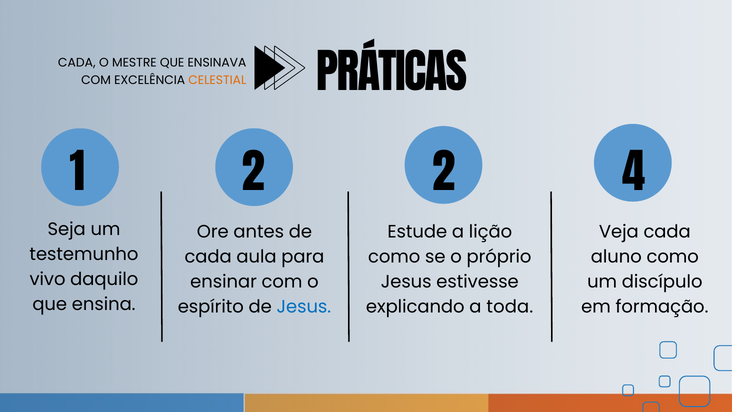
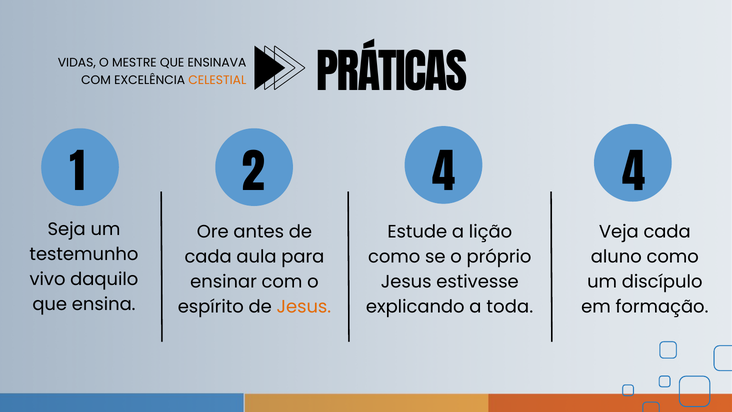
CADA: CADA -> VIDAS (77, 63)
1 2: 2 -> 4 (444, 175)
Jesus colour: blue -> orange (304, 307)
